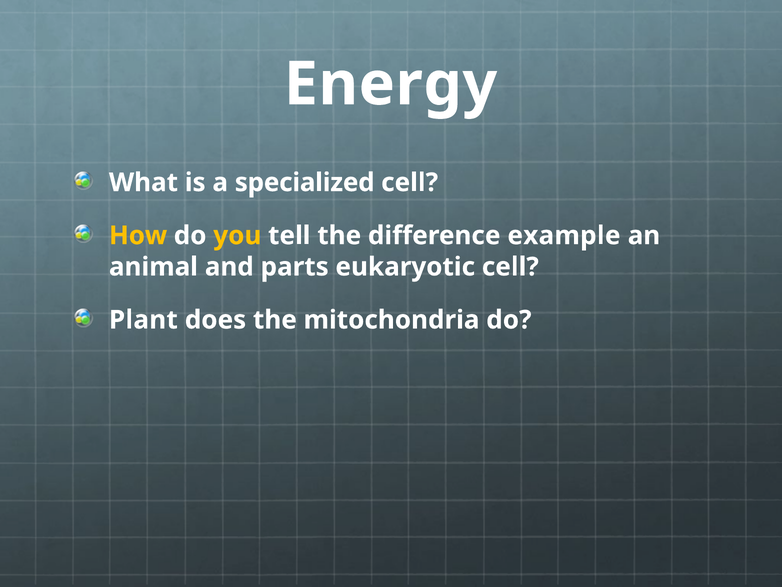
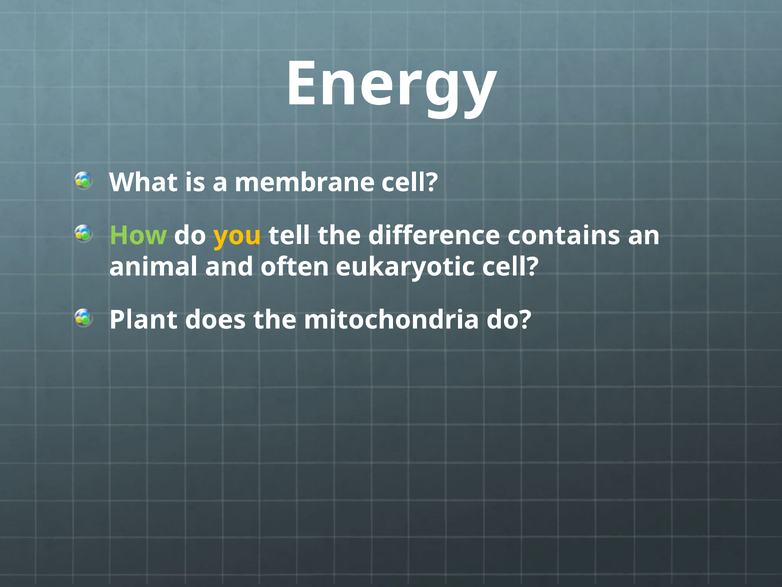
specialized: specialized -> membrane (305, 182)
How colour: yellow -> light green (138, 235)
example: example -> contains (564, 235)
parts: parts -> often (295, 267)
